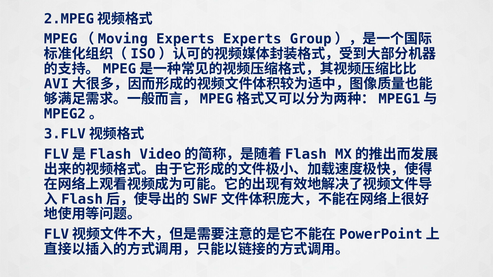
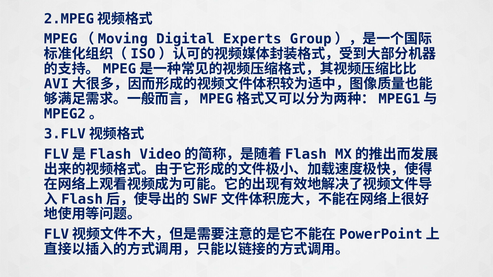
MPEG（Moving Experts: Experts -> Digital (185, 39)
